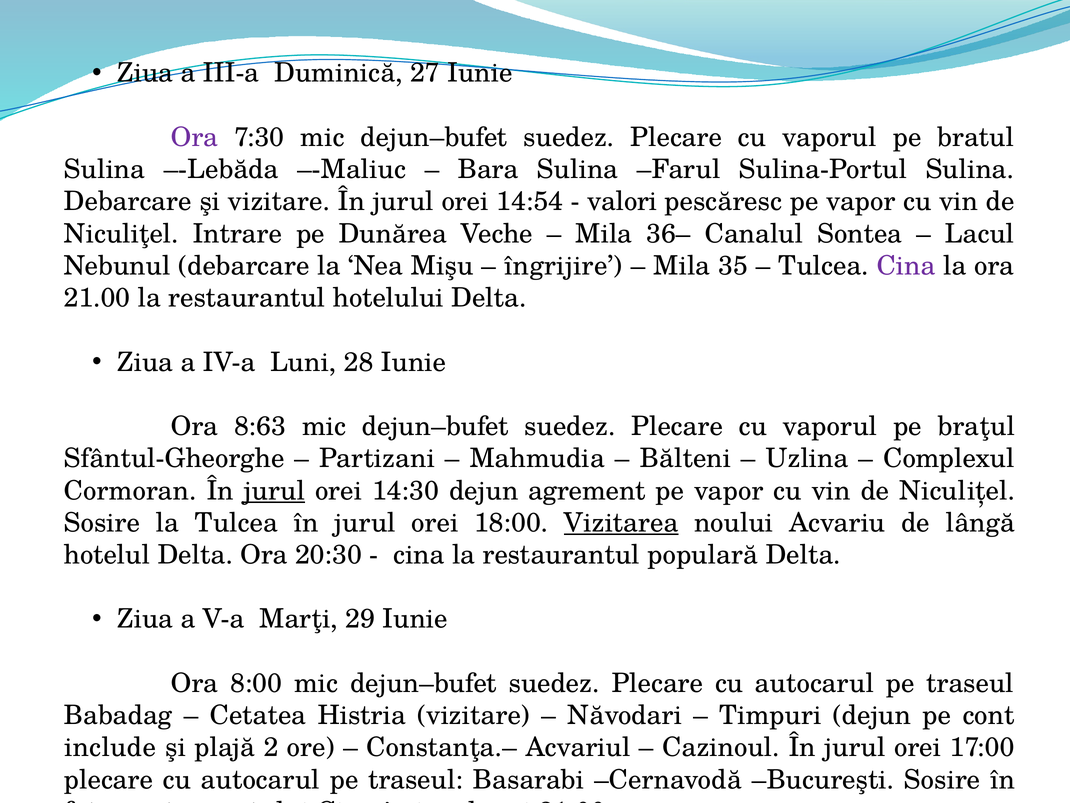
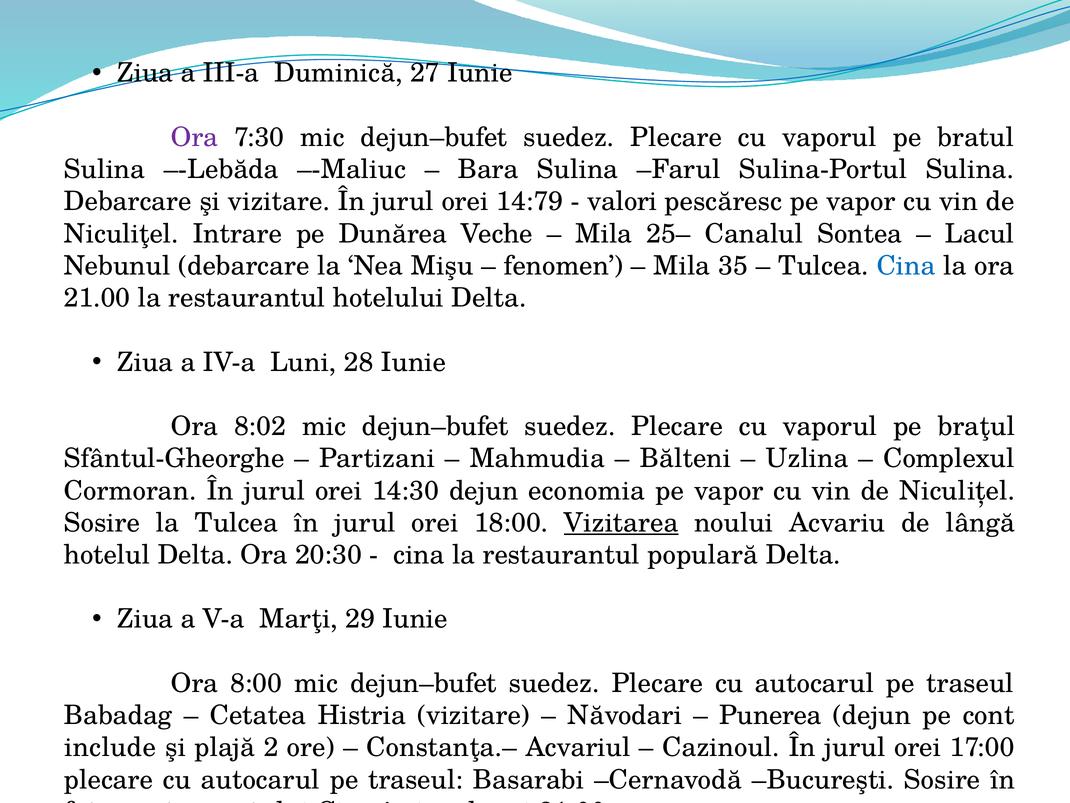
14:54: 14:54 -> 14:79 (530, 201)
36–: 36– -> 25– (669, 234)
îngrijire: îngrijire -> fenomen (563, 266)
Cina colour: purple -> blue (906, 266)
8:63: 8:63 -> 8:02 (260, 426)
jurul underline: present -> none (274, 490)
agrement: agrement -> economia (587, 490)
Timpuri: Timpuri -> Punerea (771, 715)
